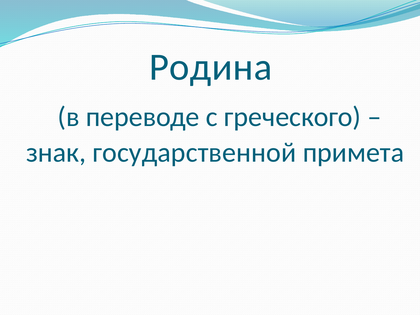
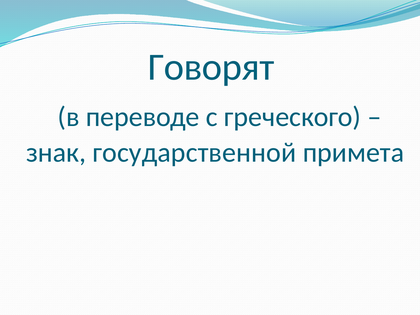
Родина: Родина -> Говорят (211, 67)
